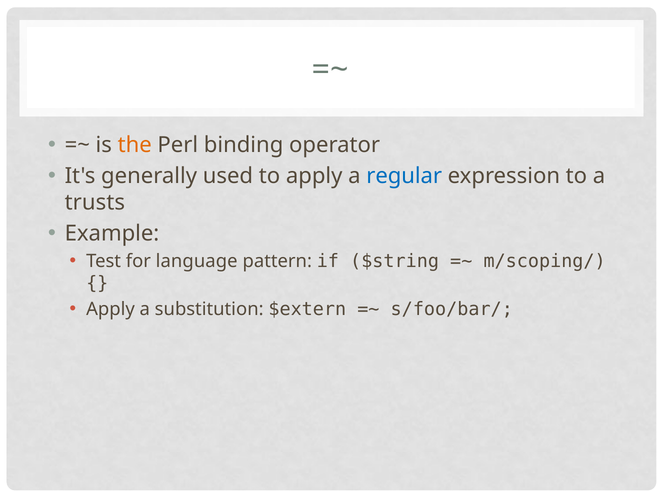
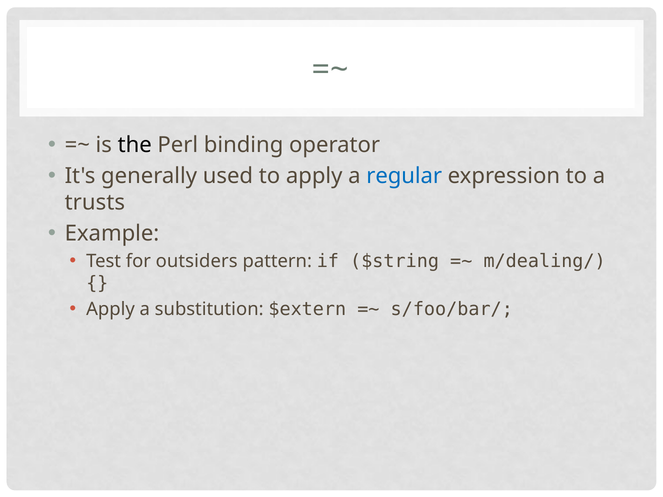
the colour: orange -> black (135, 145)
language: language -> outsiders (197, 261)
m/scoping/: m/scoping/ -> m/dealing/ (545, 261)
